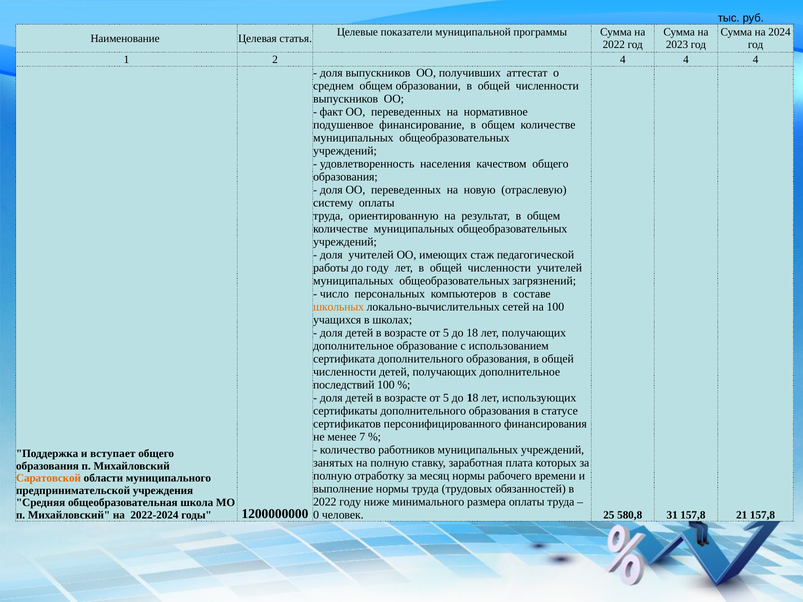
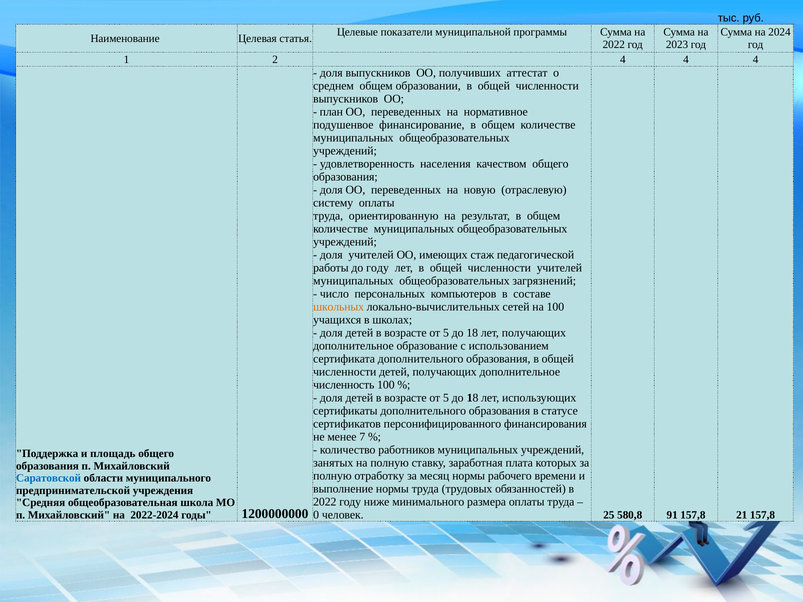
факт: факт -> план (331, 112)
последствий: последствий -> численность (344, 385)
вступает: вступает -> площадь (113, 454)
Саратовской colour: orange -> blue (49, 478)
31: 31 -> 91 (672, 515)
